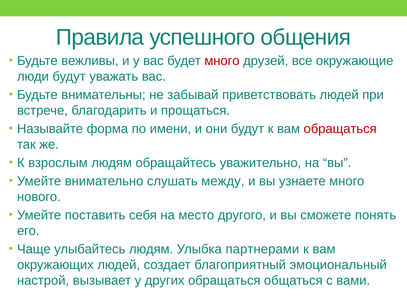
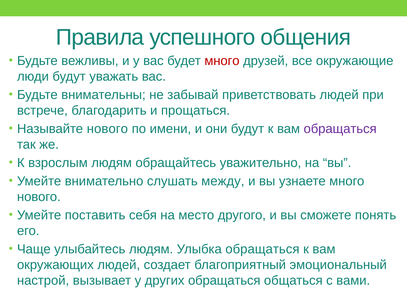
Называйте форма: форма -> нового (107, 129)
обращаться colour: red -> purple (340, 129)
Улыбка партнерами: партнерами -> обращаться (262, 249)
